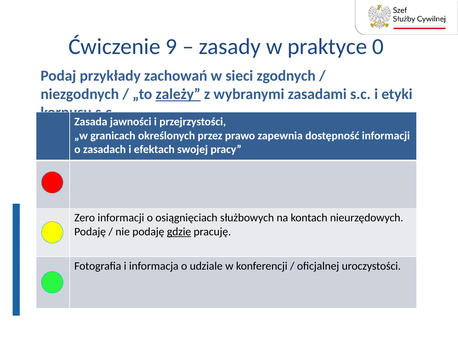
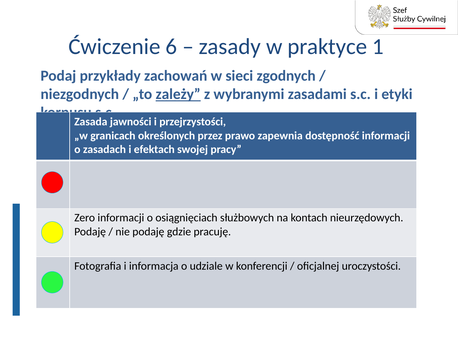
9: 9 -> 6 (171, 47)
0: 0 -> 1 (378, 47)
gdzie underline: present -> none (179, 232)
